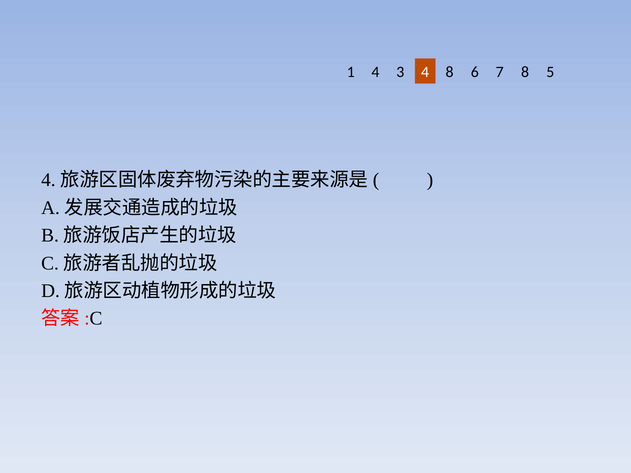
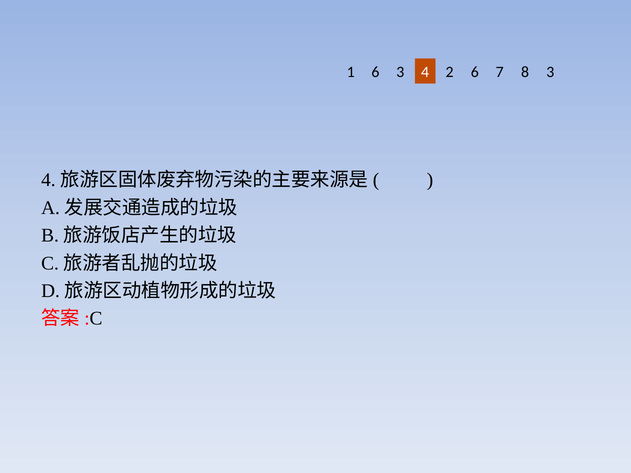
1 4: 4 -> 6 (375, 72)
4 8: 8 -> 2 (450, 72)
8 5: 5 -> 3 (550, 72)
